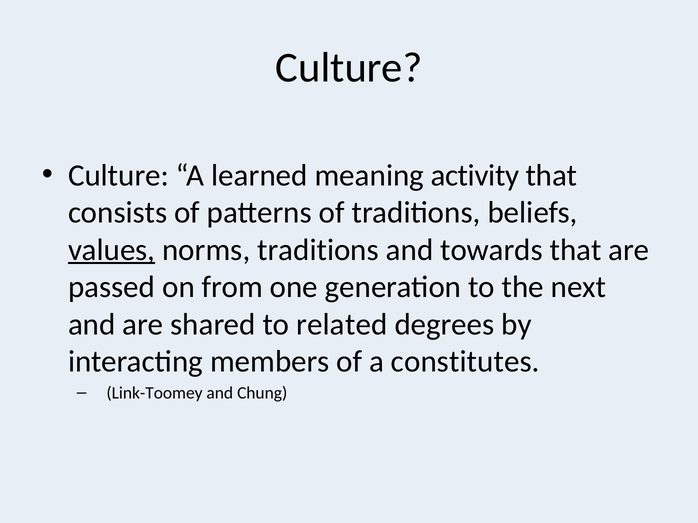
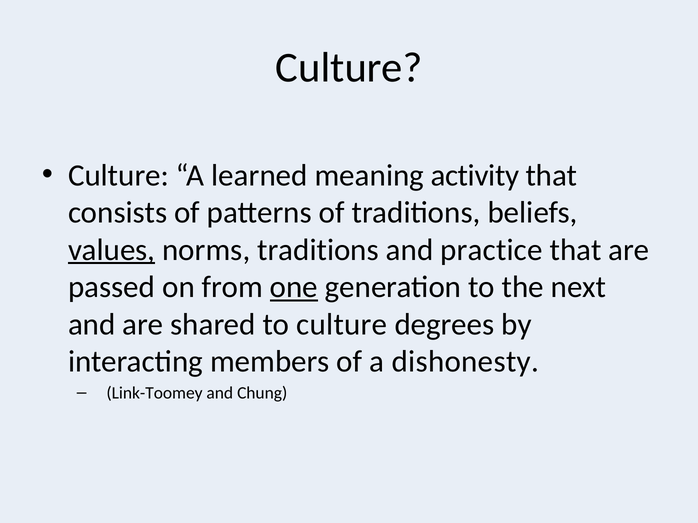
towards: towards -> practice (491, 250)
one underline: none -> present (294, 287)
to related: related -> culture (342, 325)
constitutes: constitutes -> dishonesty (465, 362)
